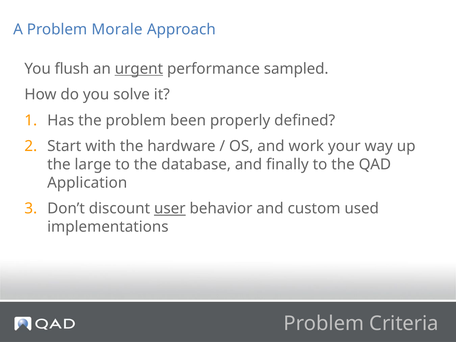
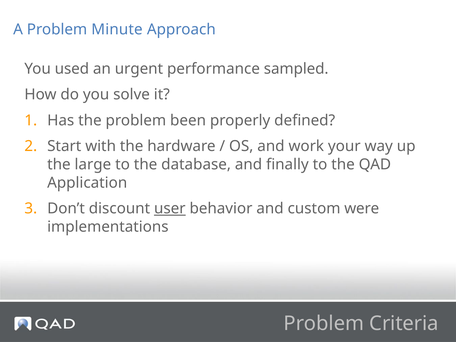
Morale: Morale -> Minute (117, 29)
flush: flush -> used (72, 69)
urgent underline: present -> none (139, 69)
used: used -> were (362, 209)
